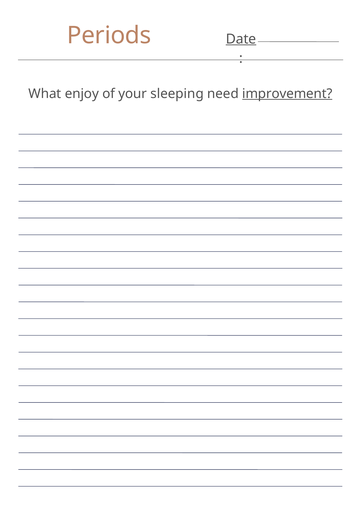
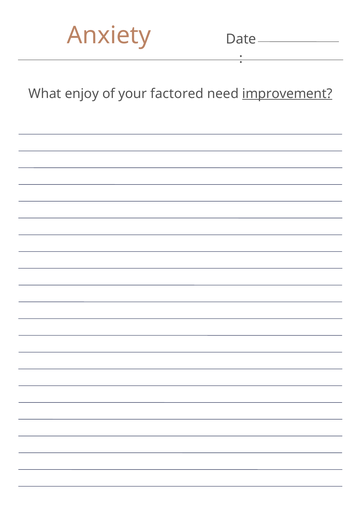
Periods: Periods -> Anxiety (109, 35)
Date underline: present -> none (241, 39)
sleeping: sleeping -> factored (177, 94)
